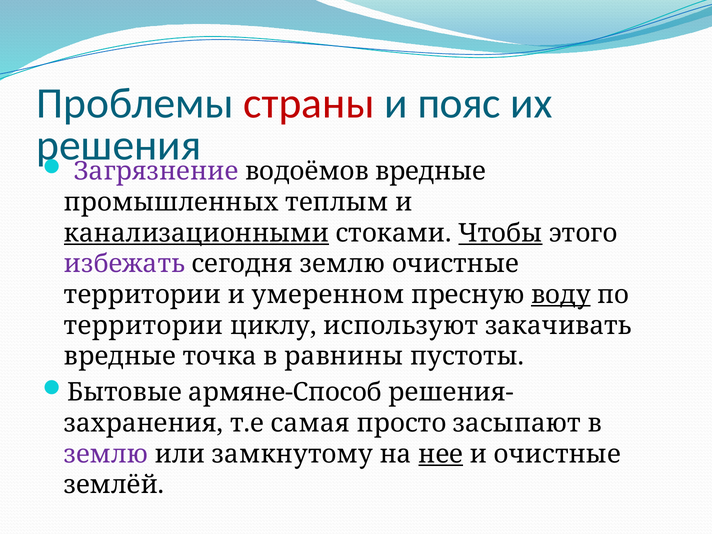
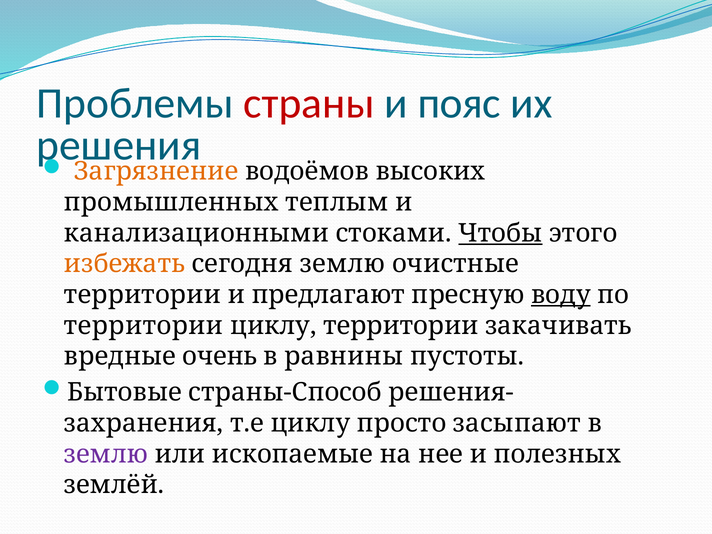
Загрязнение colour: purple -> orange (156, 171)
водоёмов вредные: вредные -> высоких (430, 171)
канализационными underline: present -> none (197, 233)
избежать colour: purple -> orange (124, 264)
умеренном: умеренном -> предлагают (328, 295)
циклу используют: используют -> территории (401, 326)
точка: точка -> очень (220, 356)
армяне-Способ: армяне-Способ -> страны-Способ (285, 392)
т.е самая: самая -> циклу (310, 423)
замкнутому: замкнутому -> ископаемые (293, 454)
нее underline: present -> none (441, 454)
и очистные: очистные -> полезных (557, 454)
